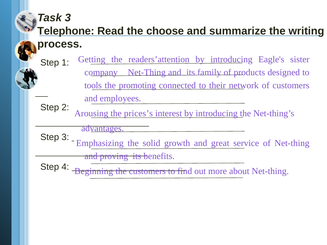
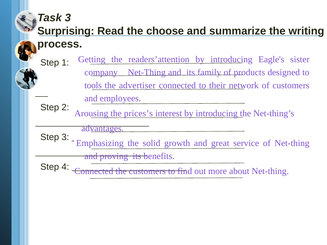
Telephone: Telephone -> Surprising (66, 31)
promoting: promoting -> advertiser (137, 86)
Beginning: Beginning -> Connected (94, 171)
